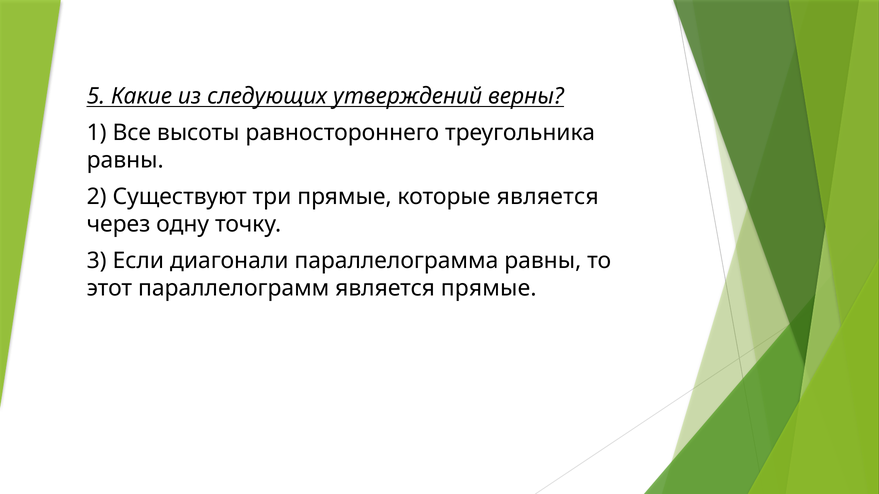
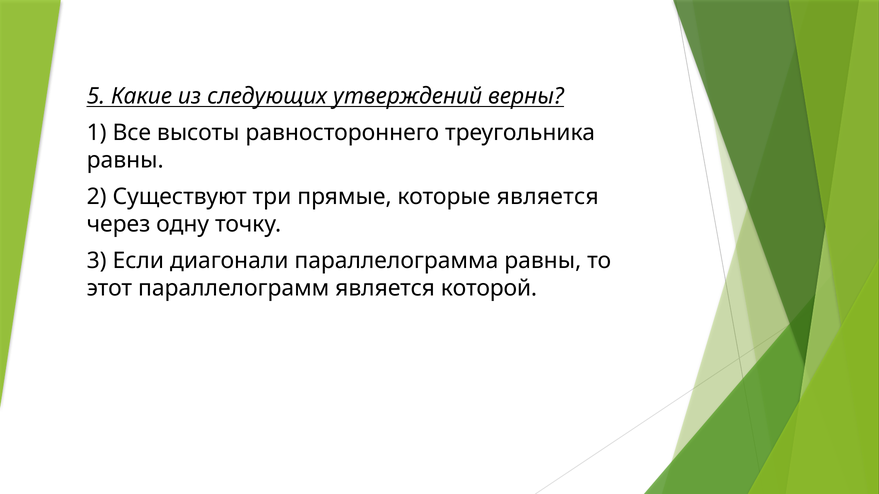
является прямые: прямые -> которой (489, 288)
